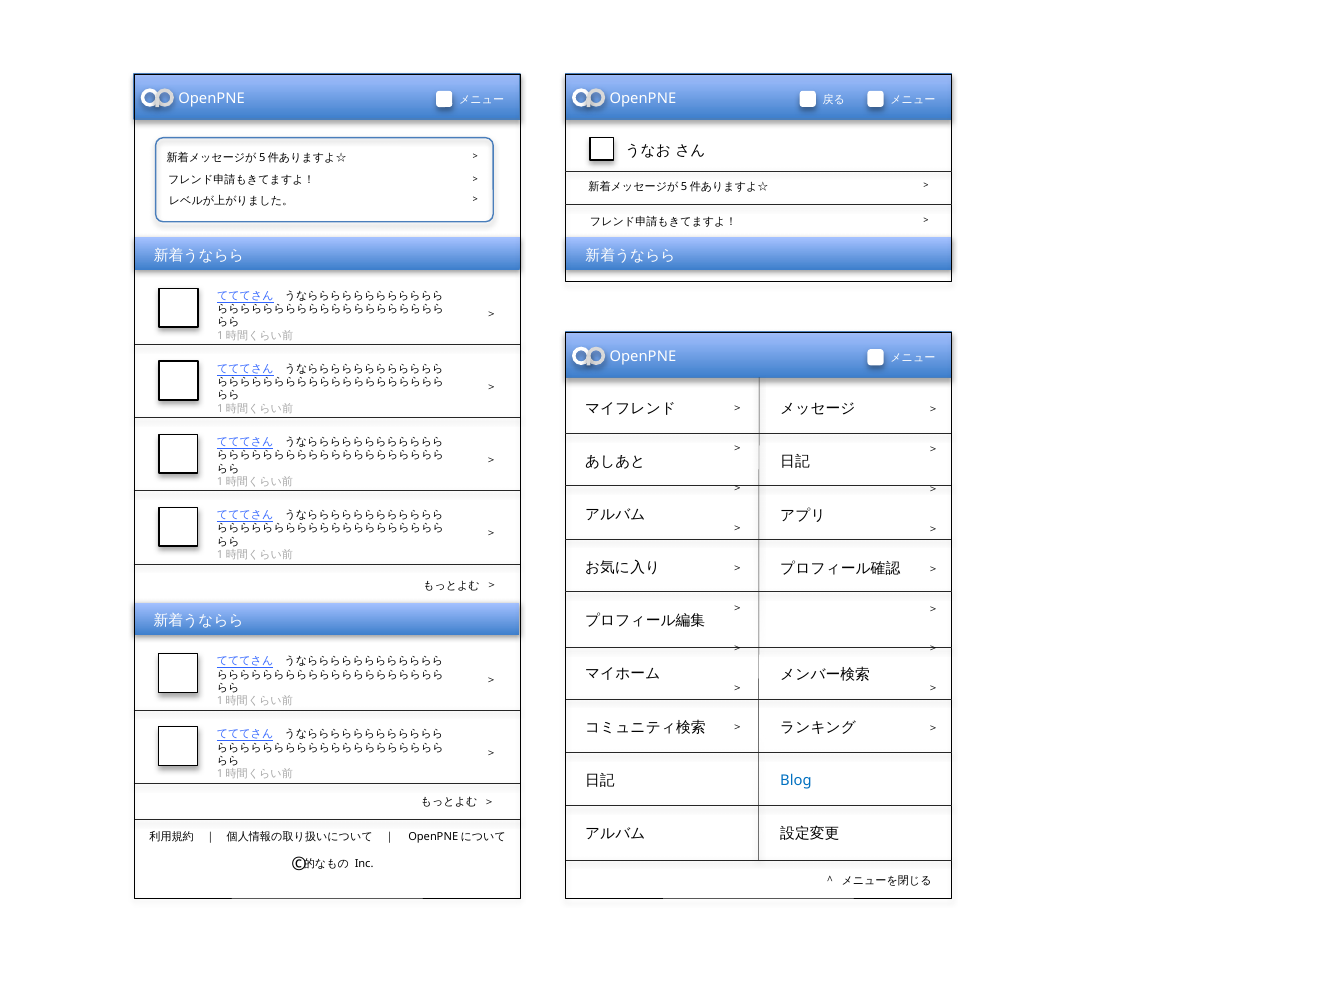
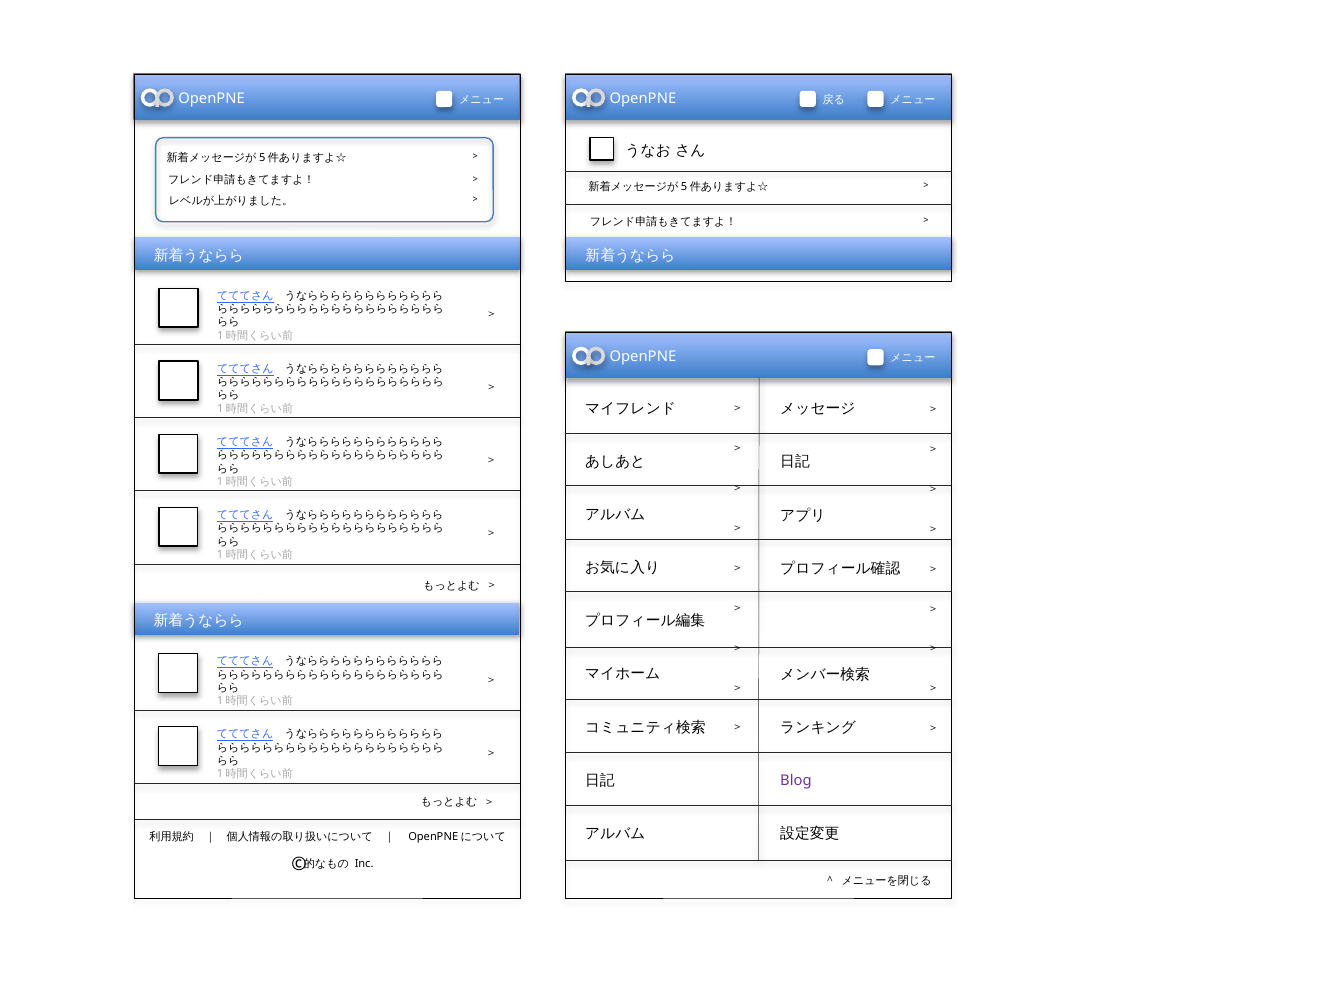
Blog colour: blue -> purple (796, 780)
